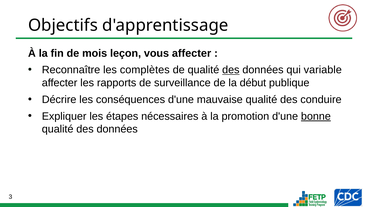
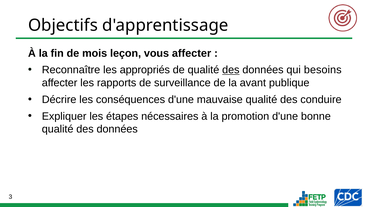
complètes: complètes -> appropriés (145, 70)
variable: variable -> besoins (323, 70)
début: début -> avant (253, 83)
bonne underline: present -> none (316, 116)
